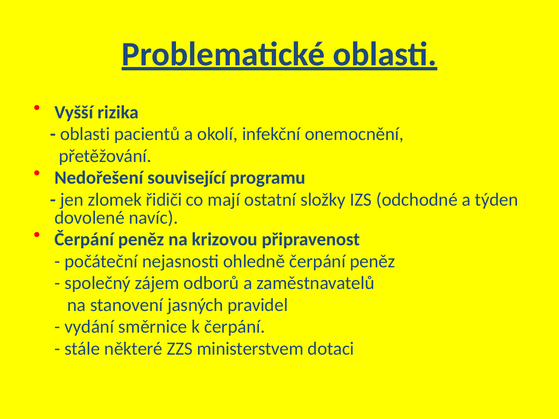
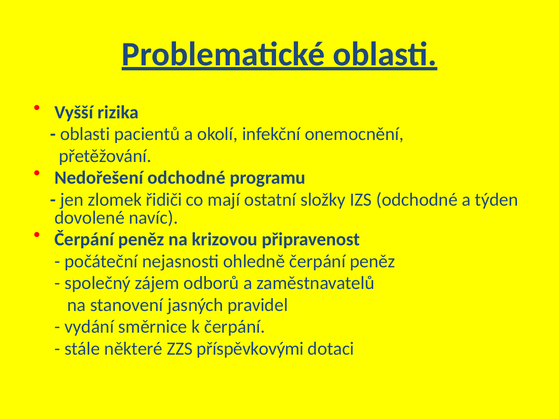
Nedořešení související: související -> odchodné (186, 178)
ministerstvem: ministerstvem -> příspěvkovými (250, 349)
